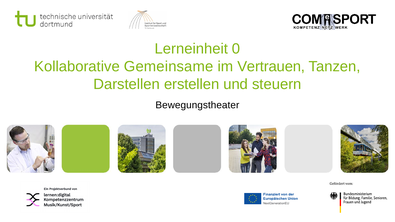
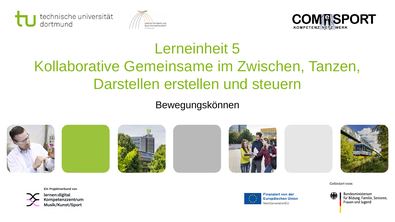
0: 0 -> 5 (236, 49)
Vertrauen: Vertrauen -> Zwischen (271, 67)
Bewegungstheater: Bewegungstheater -> Bewegungskönnen (197, 105)
